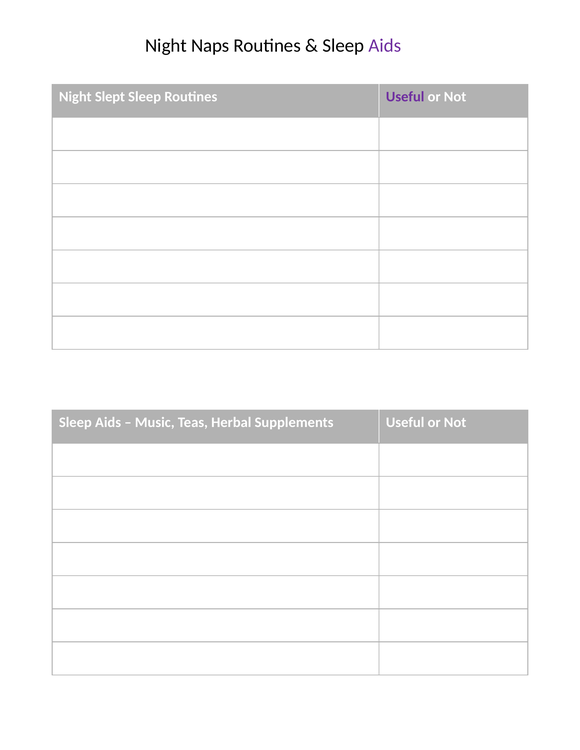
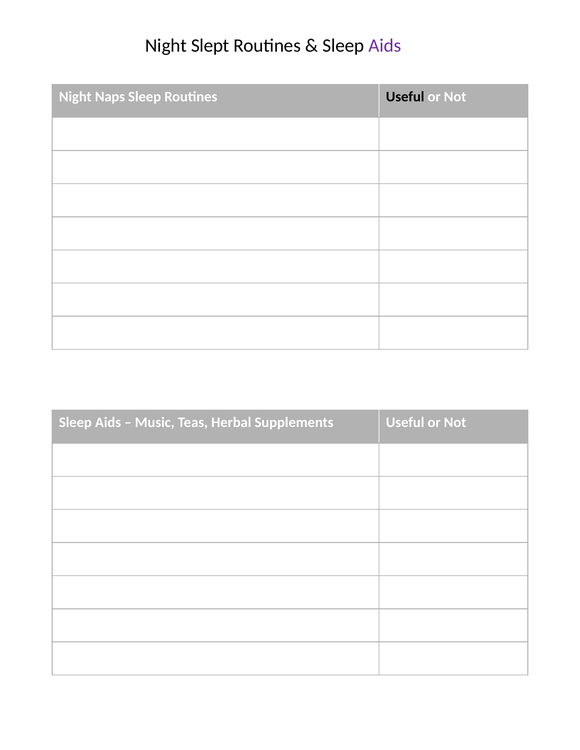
Naps: Naps -> Slept (210, 45)
Slept: Slept -> Naps (110, 97)
Useful colour: purple -> black (405, 97)
